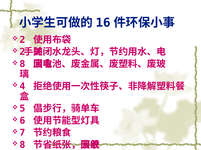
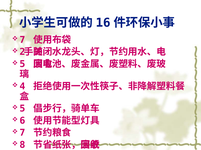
2: 2 -> 7 (22, 40)
8: 8 -> 5 (22, 64)
